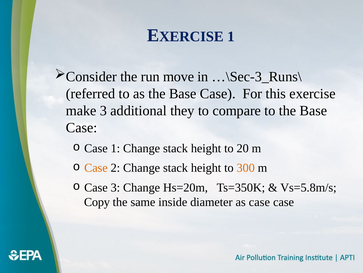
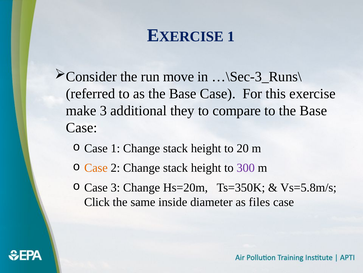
300 colour: orange -> purple (246, 167)
Copy: Copy -> Click (97, 202)
as case: case -> files (259, 202)
